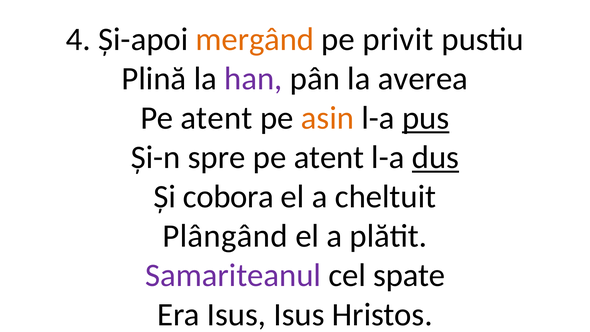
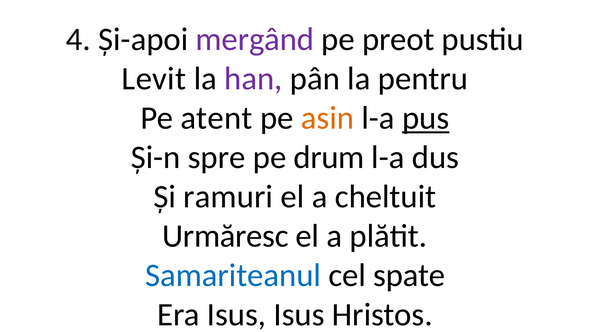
mergând colour: orange -> purple (255, 39)
privit: privit -> preot (398, 39)
Plină: Plină -> Levit (154, 79)
averea: averea -> pentru (423, 79)
atent: atent -> drum (329, 157)
dus underline: present -> none (435, 157)
cobora: cobora -> ramuri (228, 197)
Plângând: Plângând -> Urmăresc (225, 236)
Samariteanul colour: purple -> blue (233, 275)
